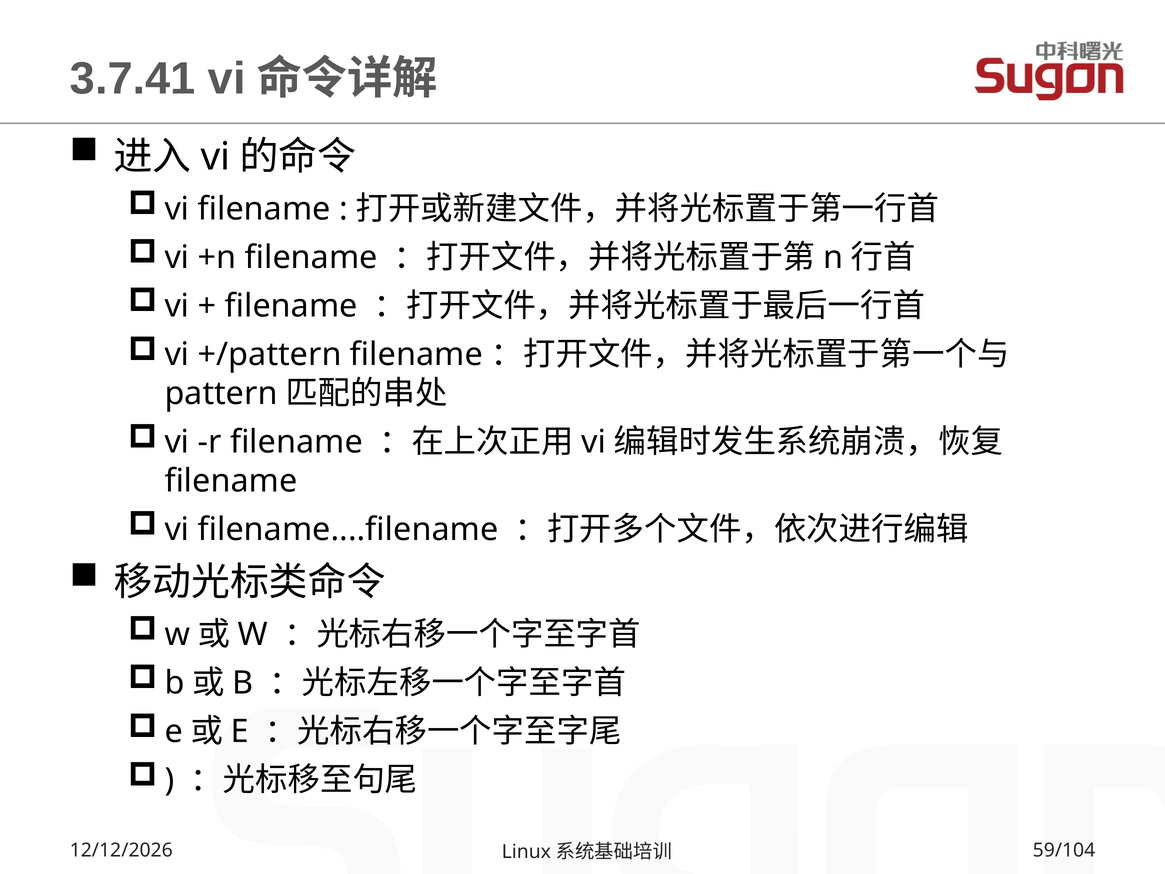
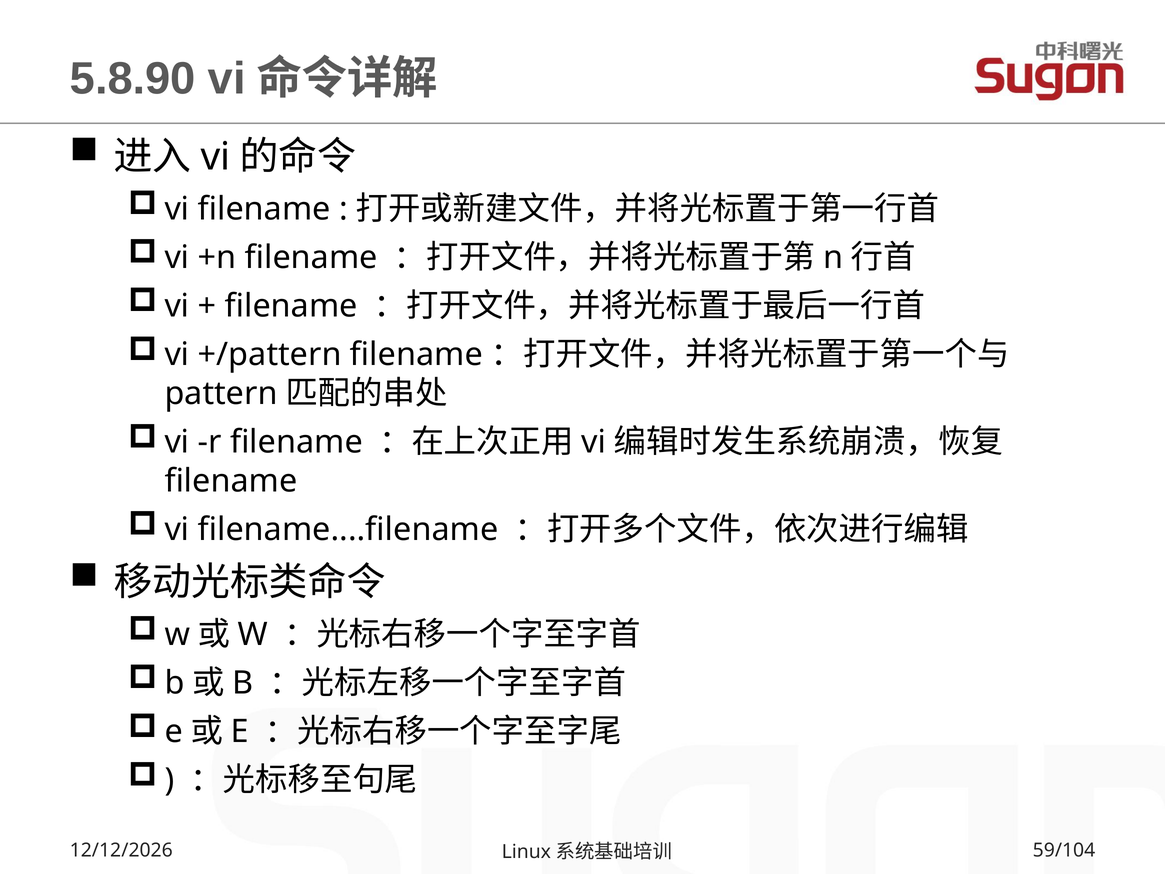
3.7.41: 3.7.41 -> 5.8.90 (133, 79)
